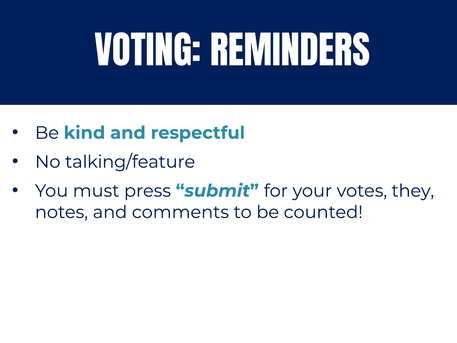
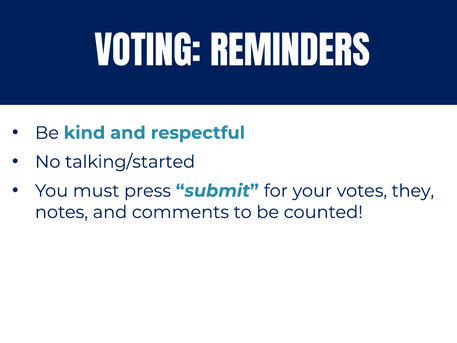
talking/feature: talking/feature -> talking/started (130, 162)
